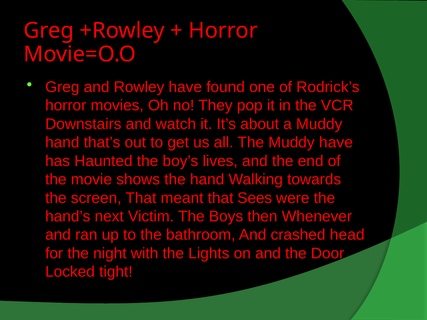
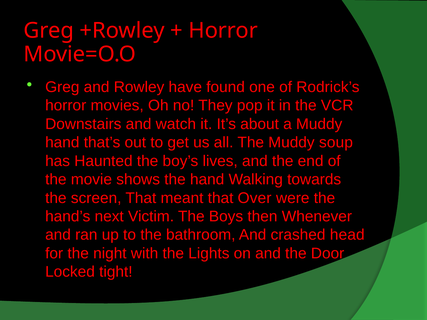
Muddy have: have -> soup (336, 143)
Sees: Sees -> Over (255, 198)
